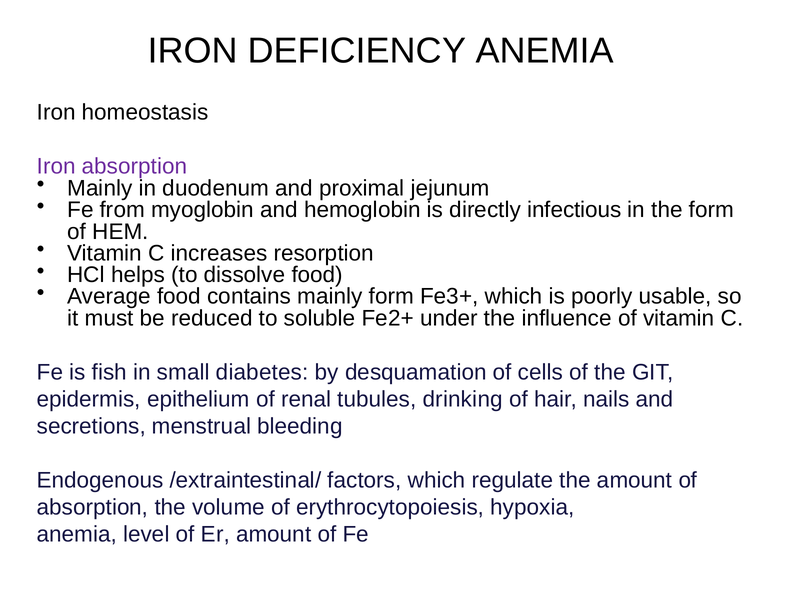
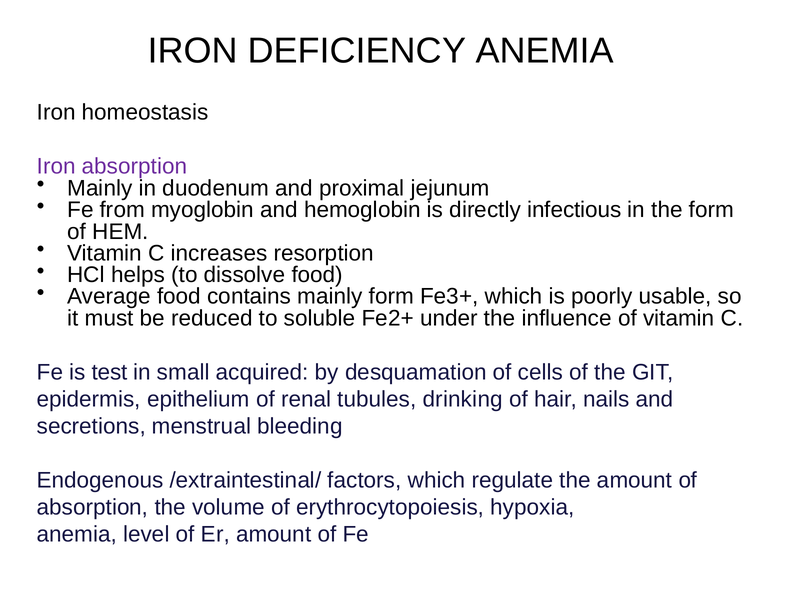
fish: fish -> test (110, 372)
diabetes: diabetes -> acquired (262, 372)
